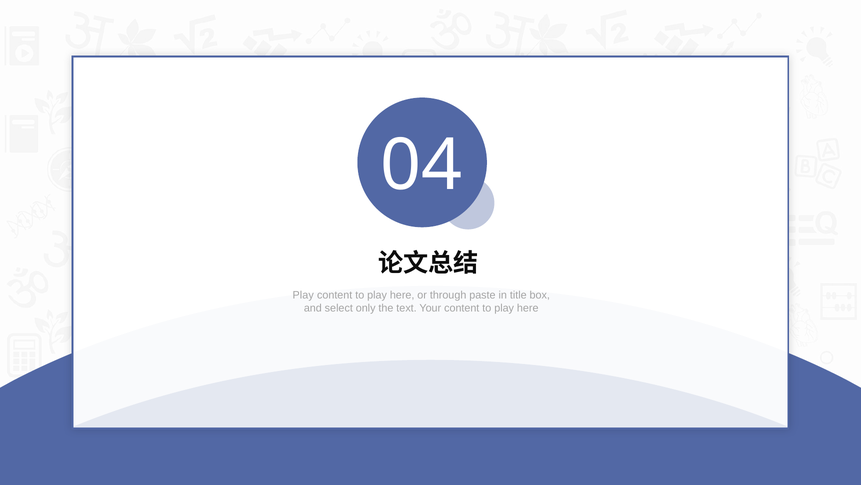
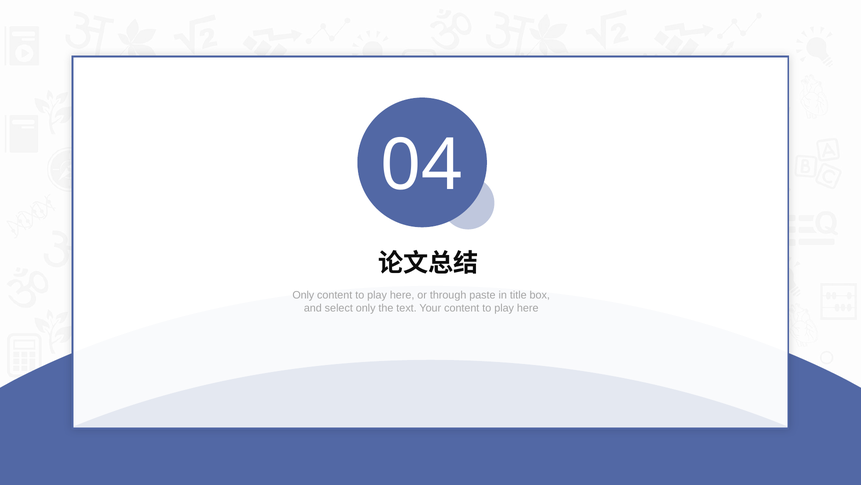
Play: Play -> Only (303, 295)
